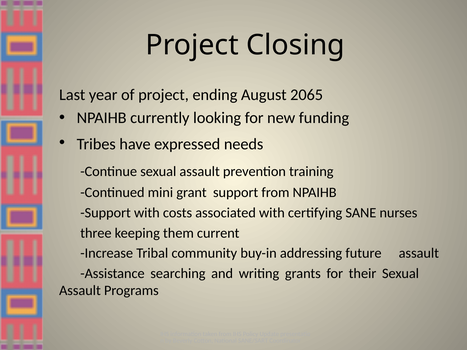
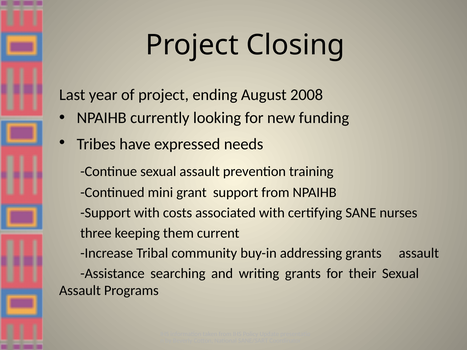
2065: 2065 -> 2008 (307, 95)
addressing future: future -> grants (364, 253)
